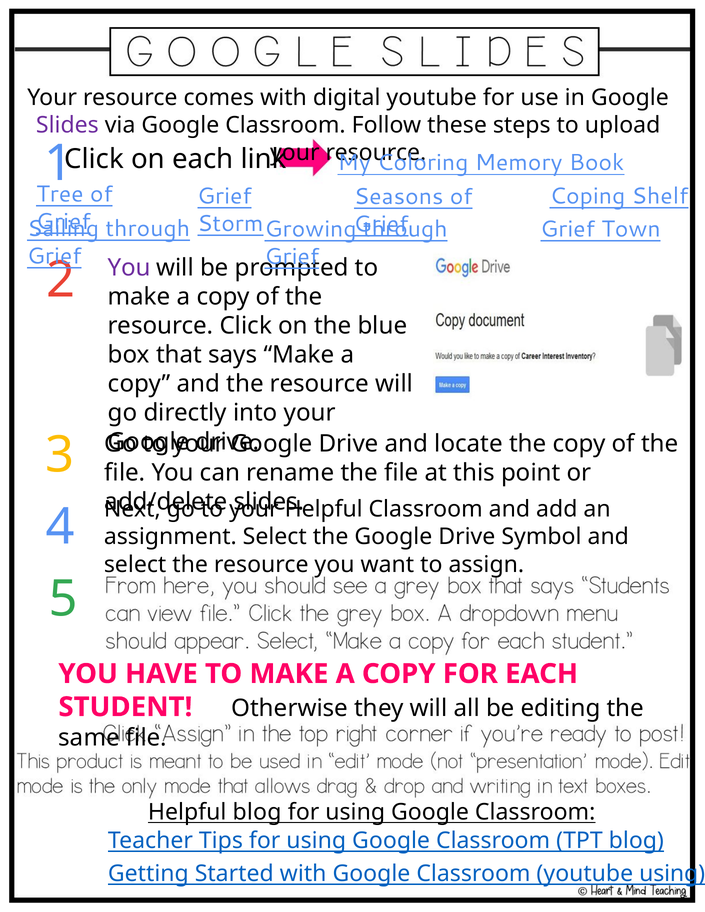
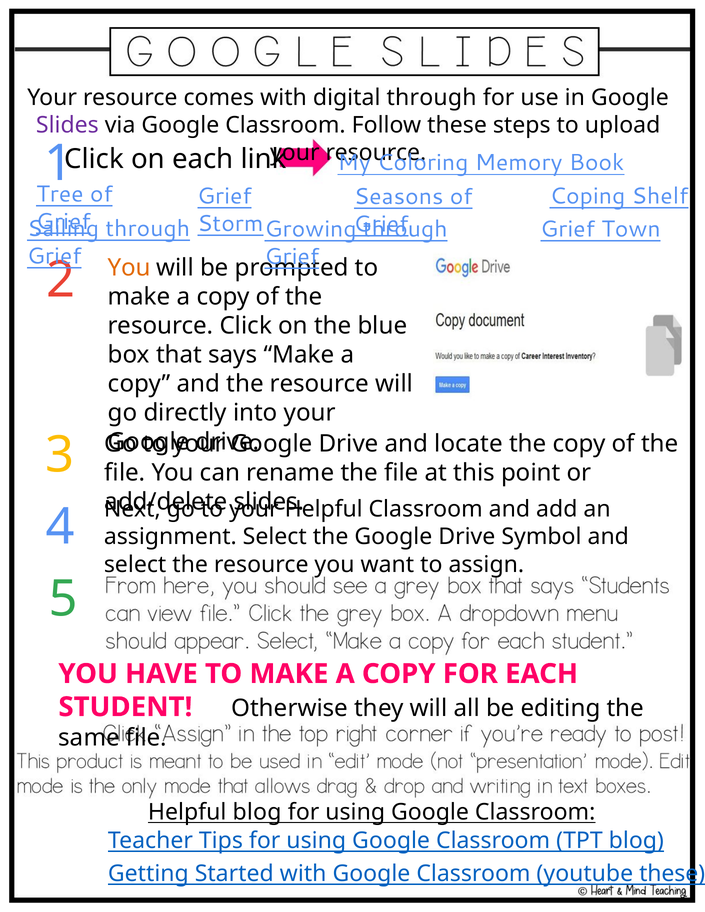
digital youtube: youtube -> through (432, 98)
You colour: purple -> orange (129, 268)
youtube using: using -> these (672, 874)
